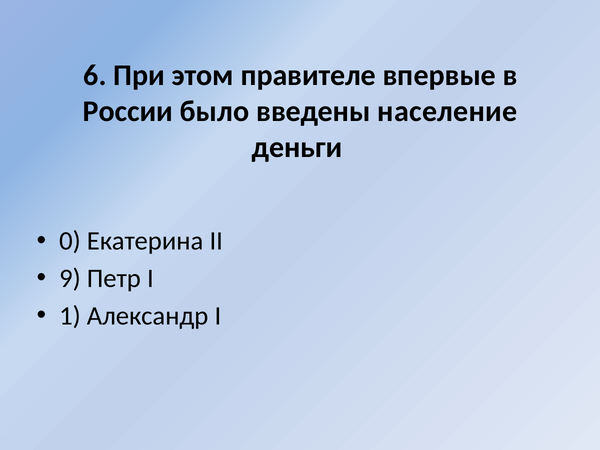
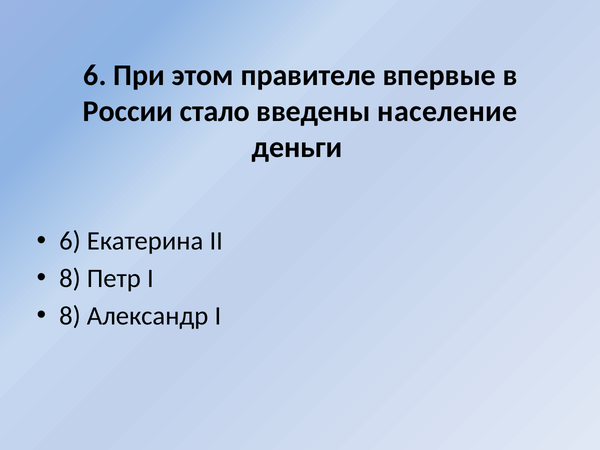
было: было -> стало (215, 111)
0: 0 -> 6 (70, 241)
9: 9 -> 8 (70, 278)
1: 1 -> 8 (70, 316)
